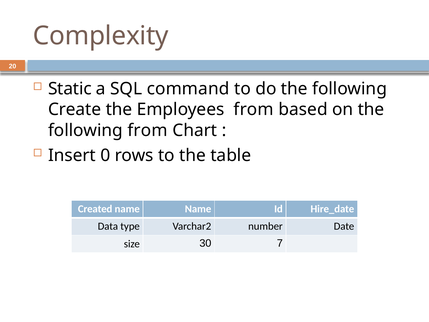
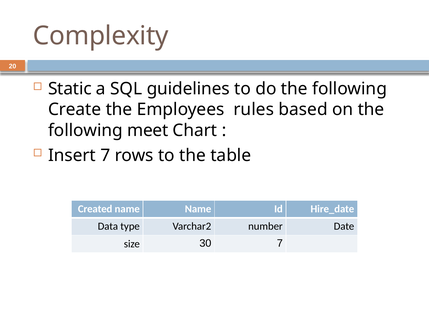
command: command -> guidelines (188, 89)
Employees from: from -> rules (254, 110)
following from: from -> meet (148, 130)
Insert 0: 0 -> 7 (105, 155)
